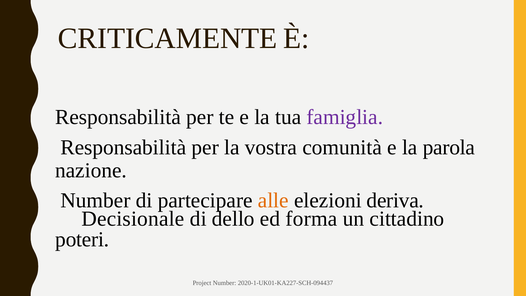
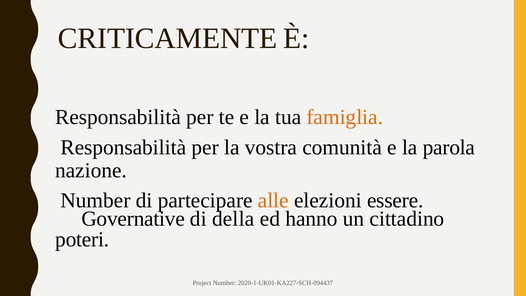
famiglia colour: purple -> orange (345, 117)
deriva: deriva -> essere (395, 200)
Decisionale: Decisionale -> Governative (133, 219)
dello: dello -> della (233, 219)
forma: forma -> hanno (312, 219)
